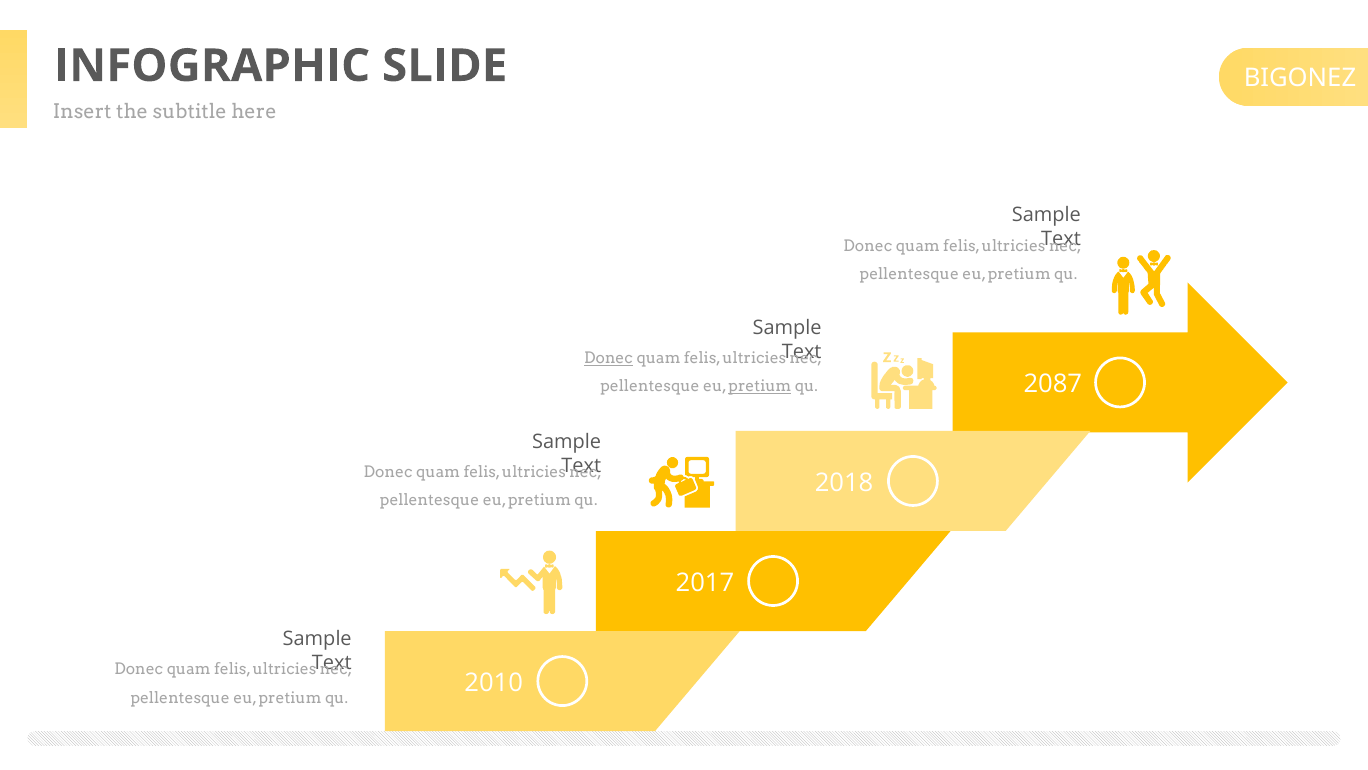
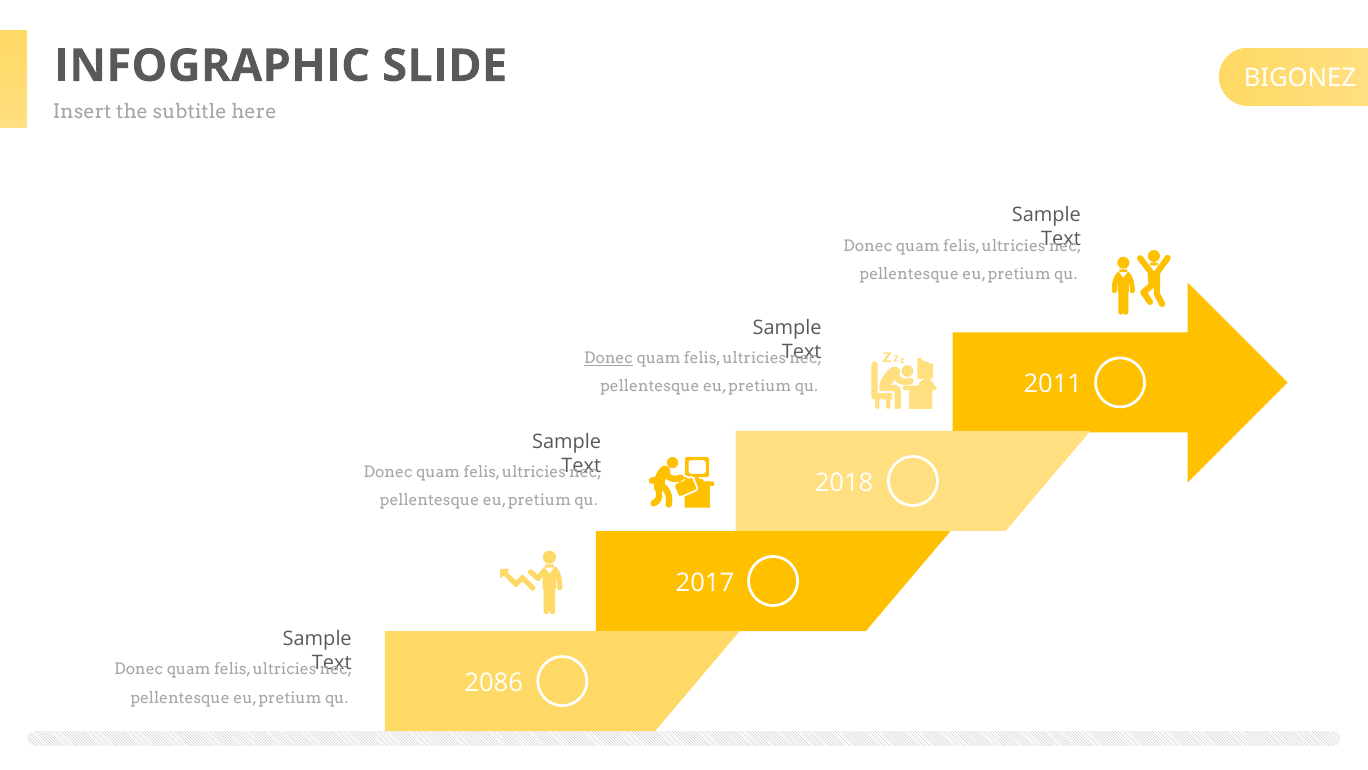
2087: 2087 -> 2011 (1053, 384)
pretium underline: present -> none (760, 386)
2010: 2010 -> 2086 (494, 682)
